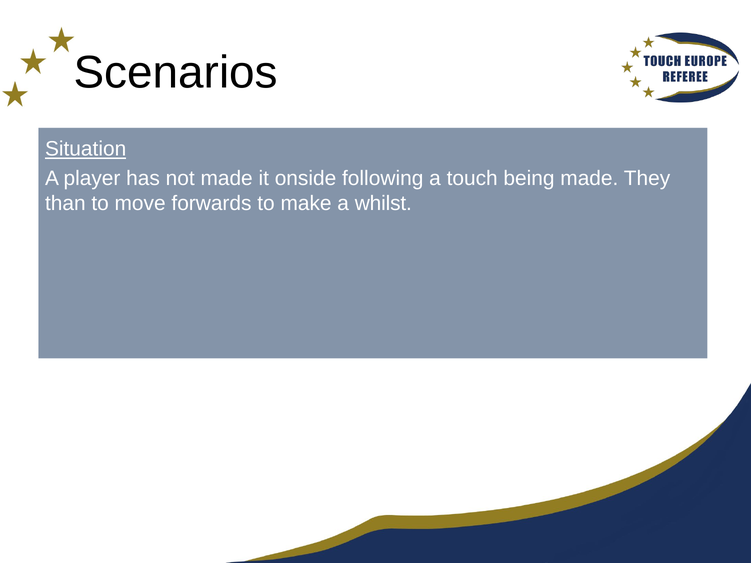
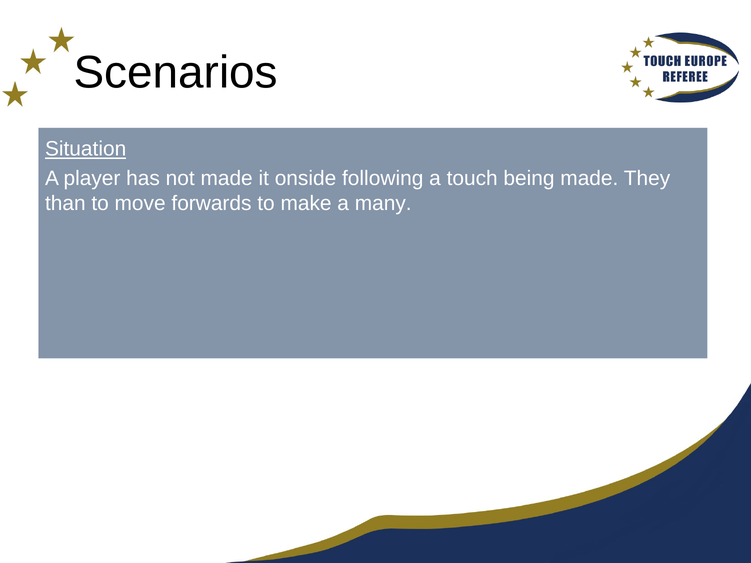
whilst: whilst -> many (383, 203)
